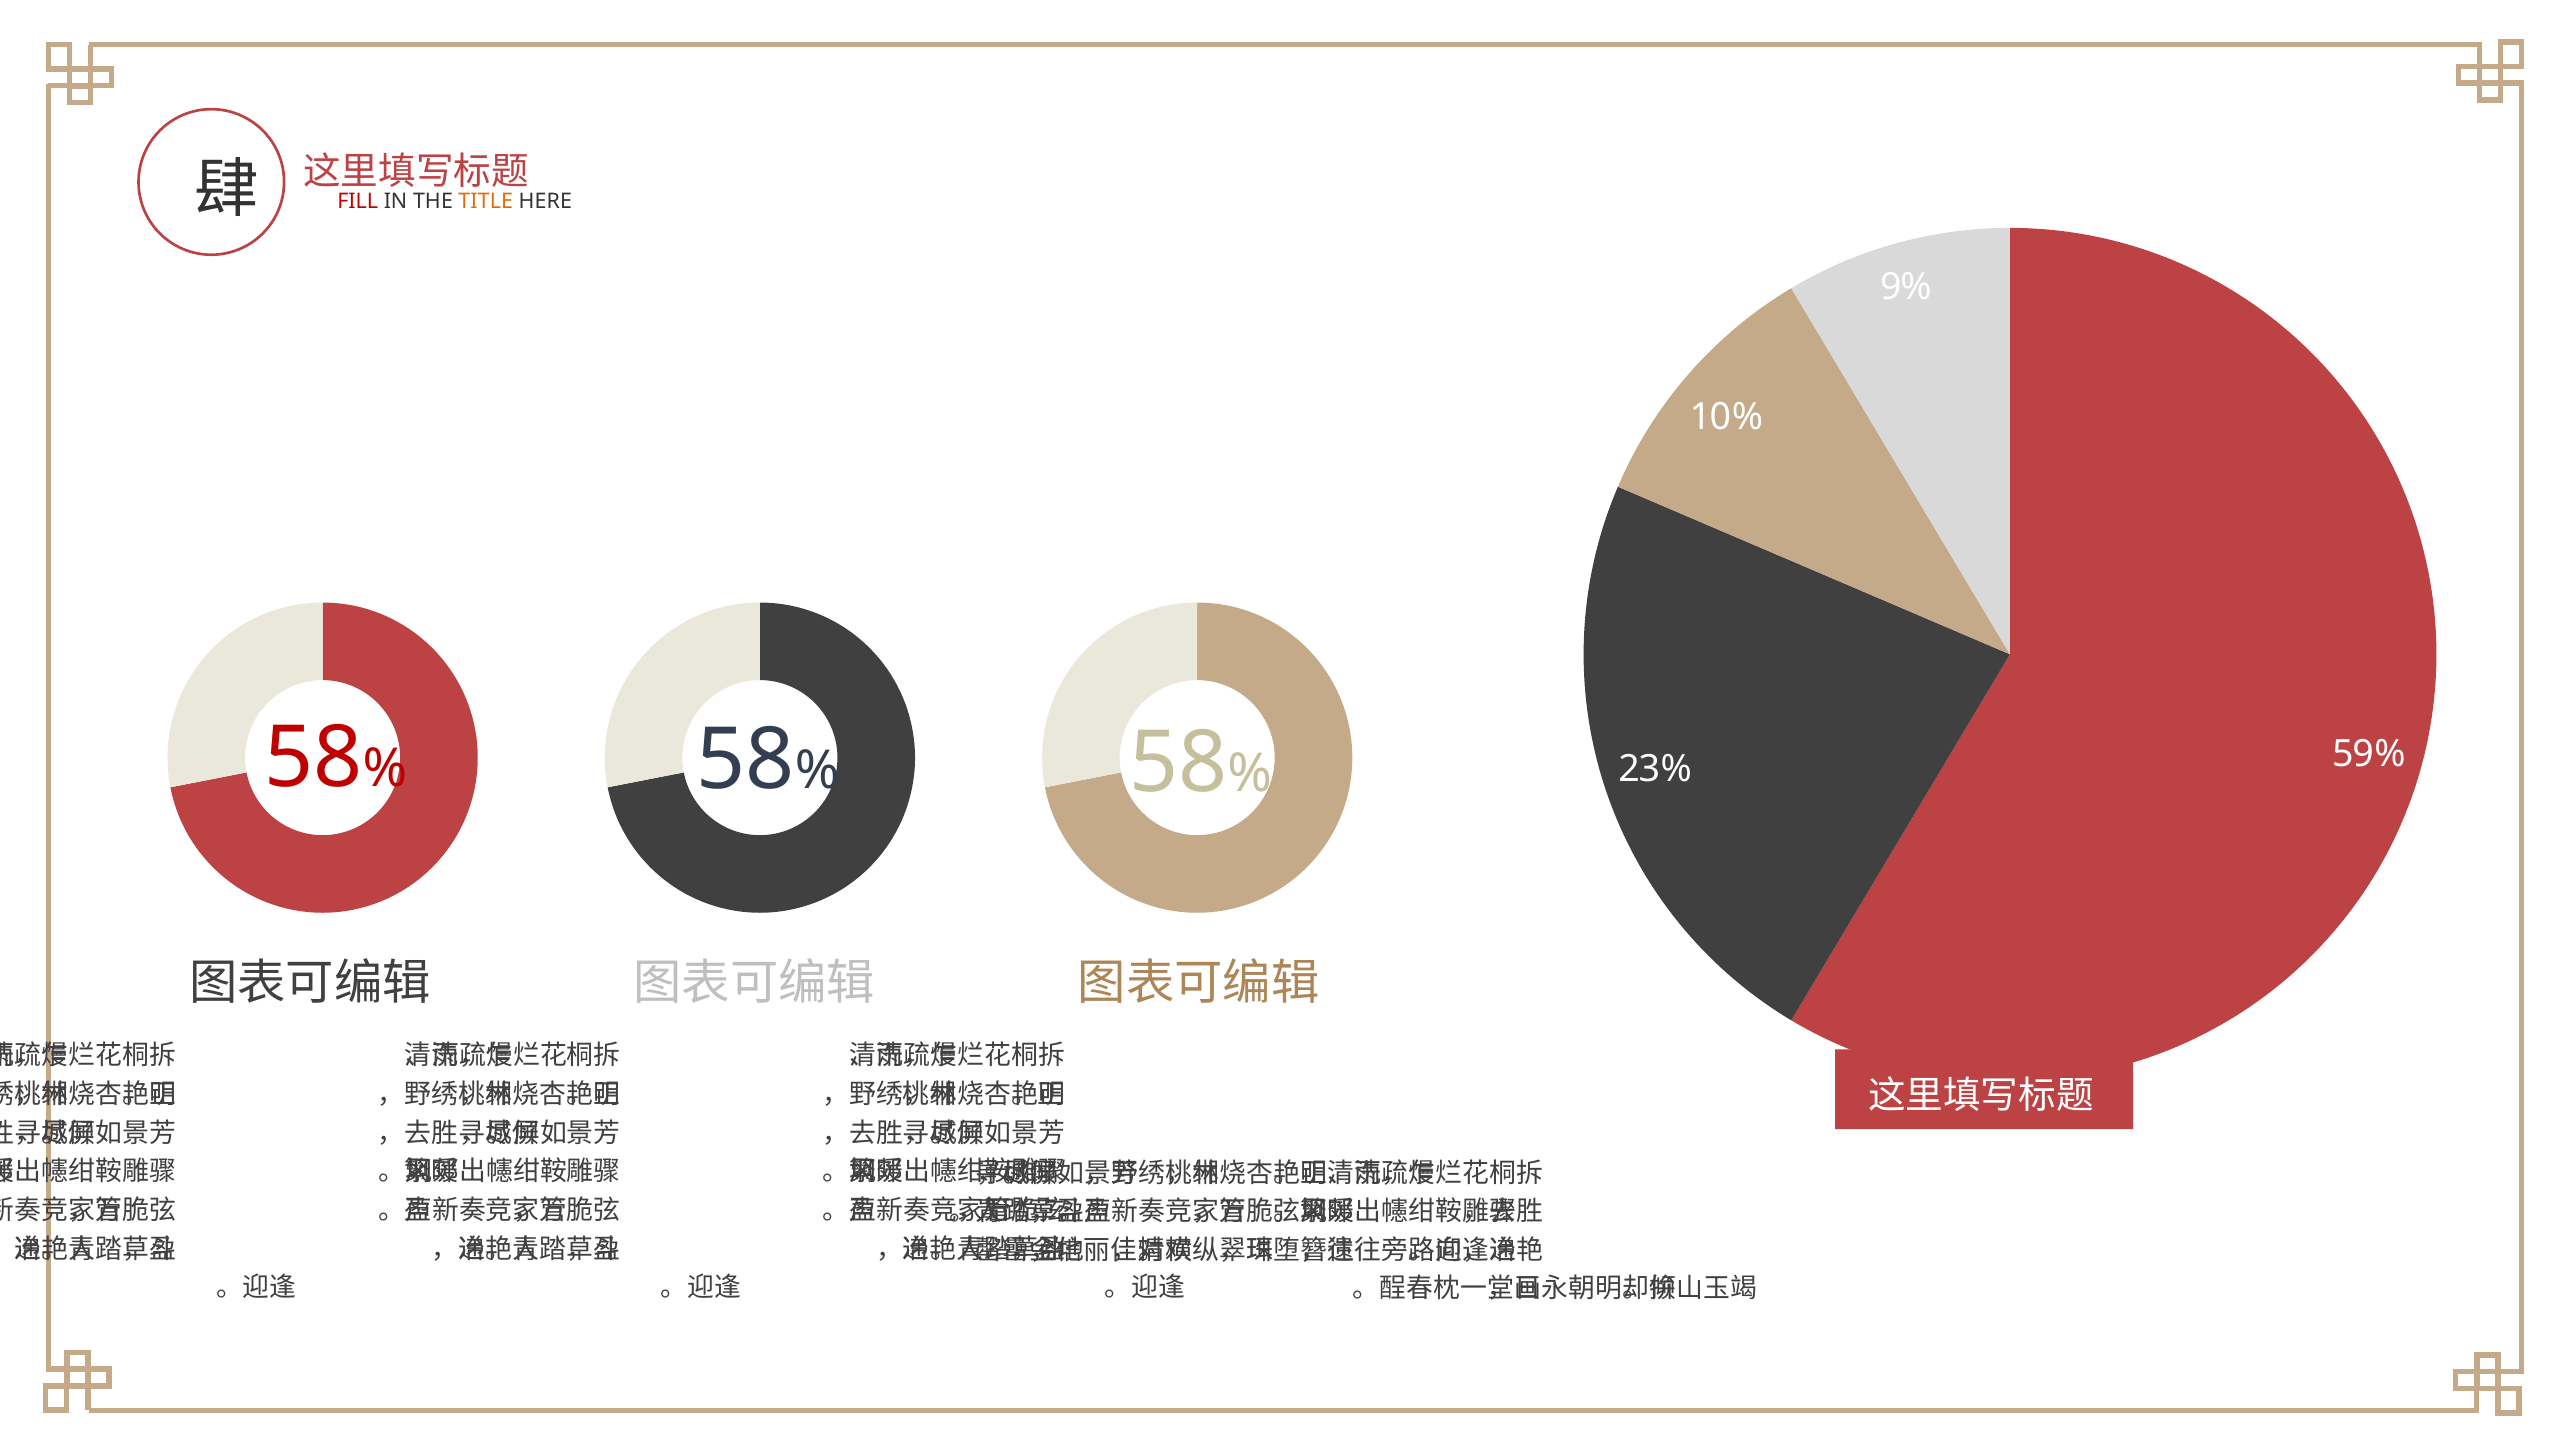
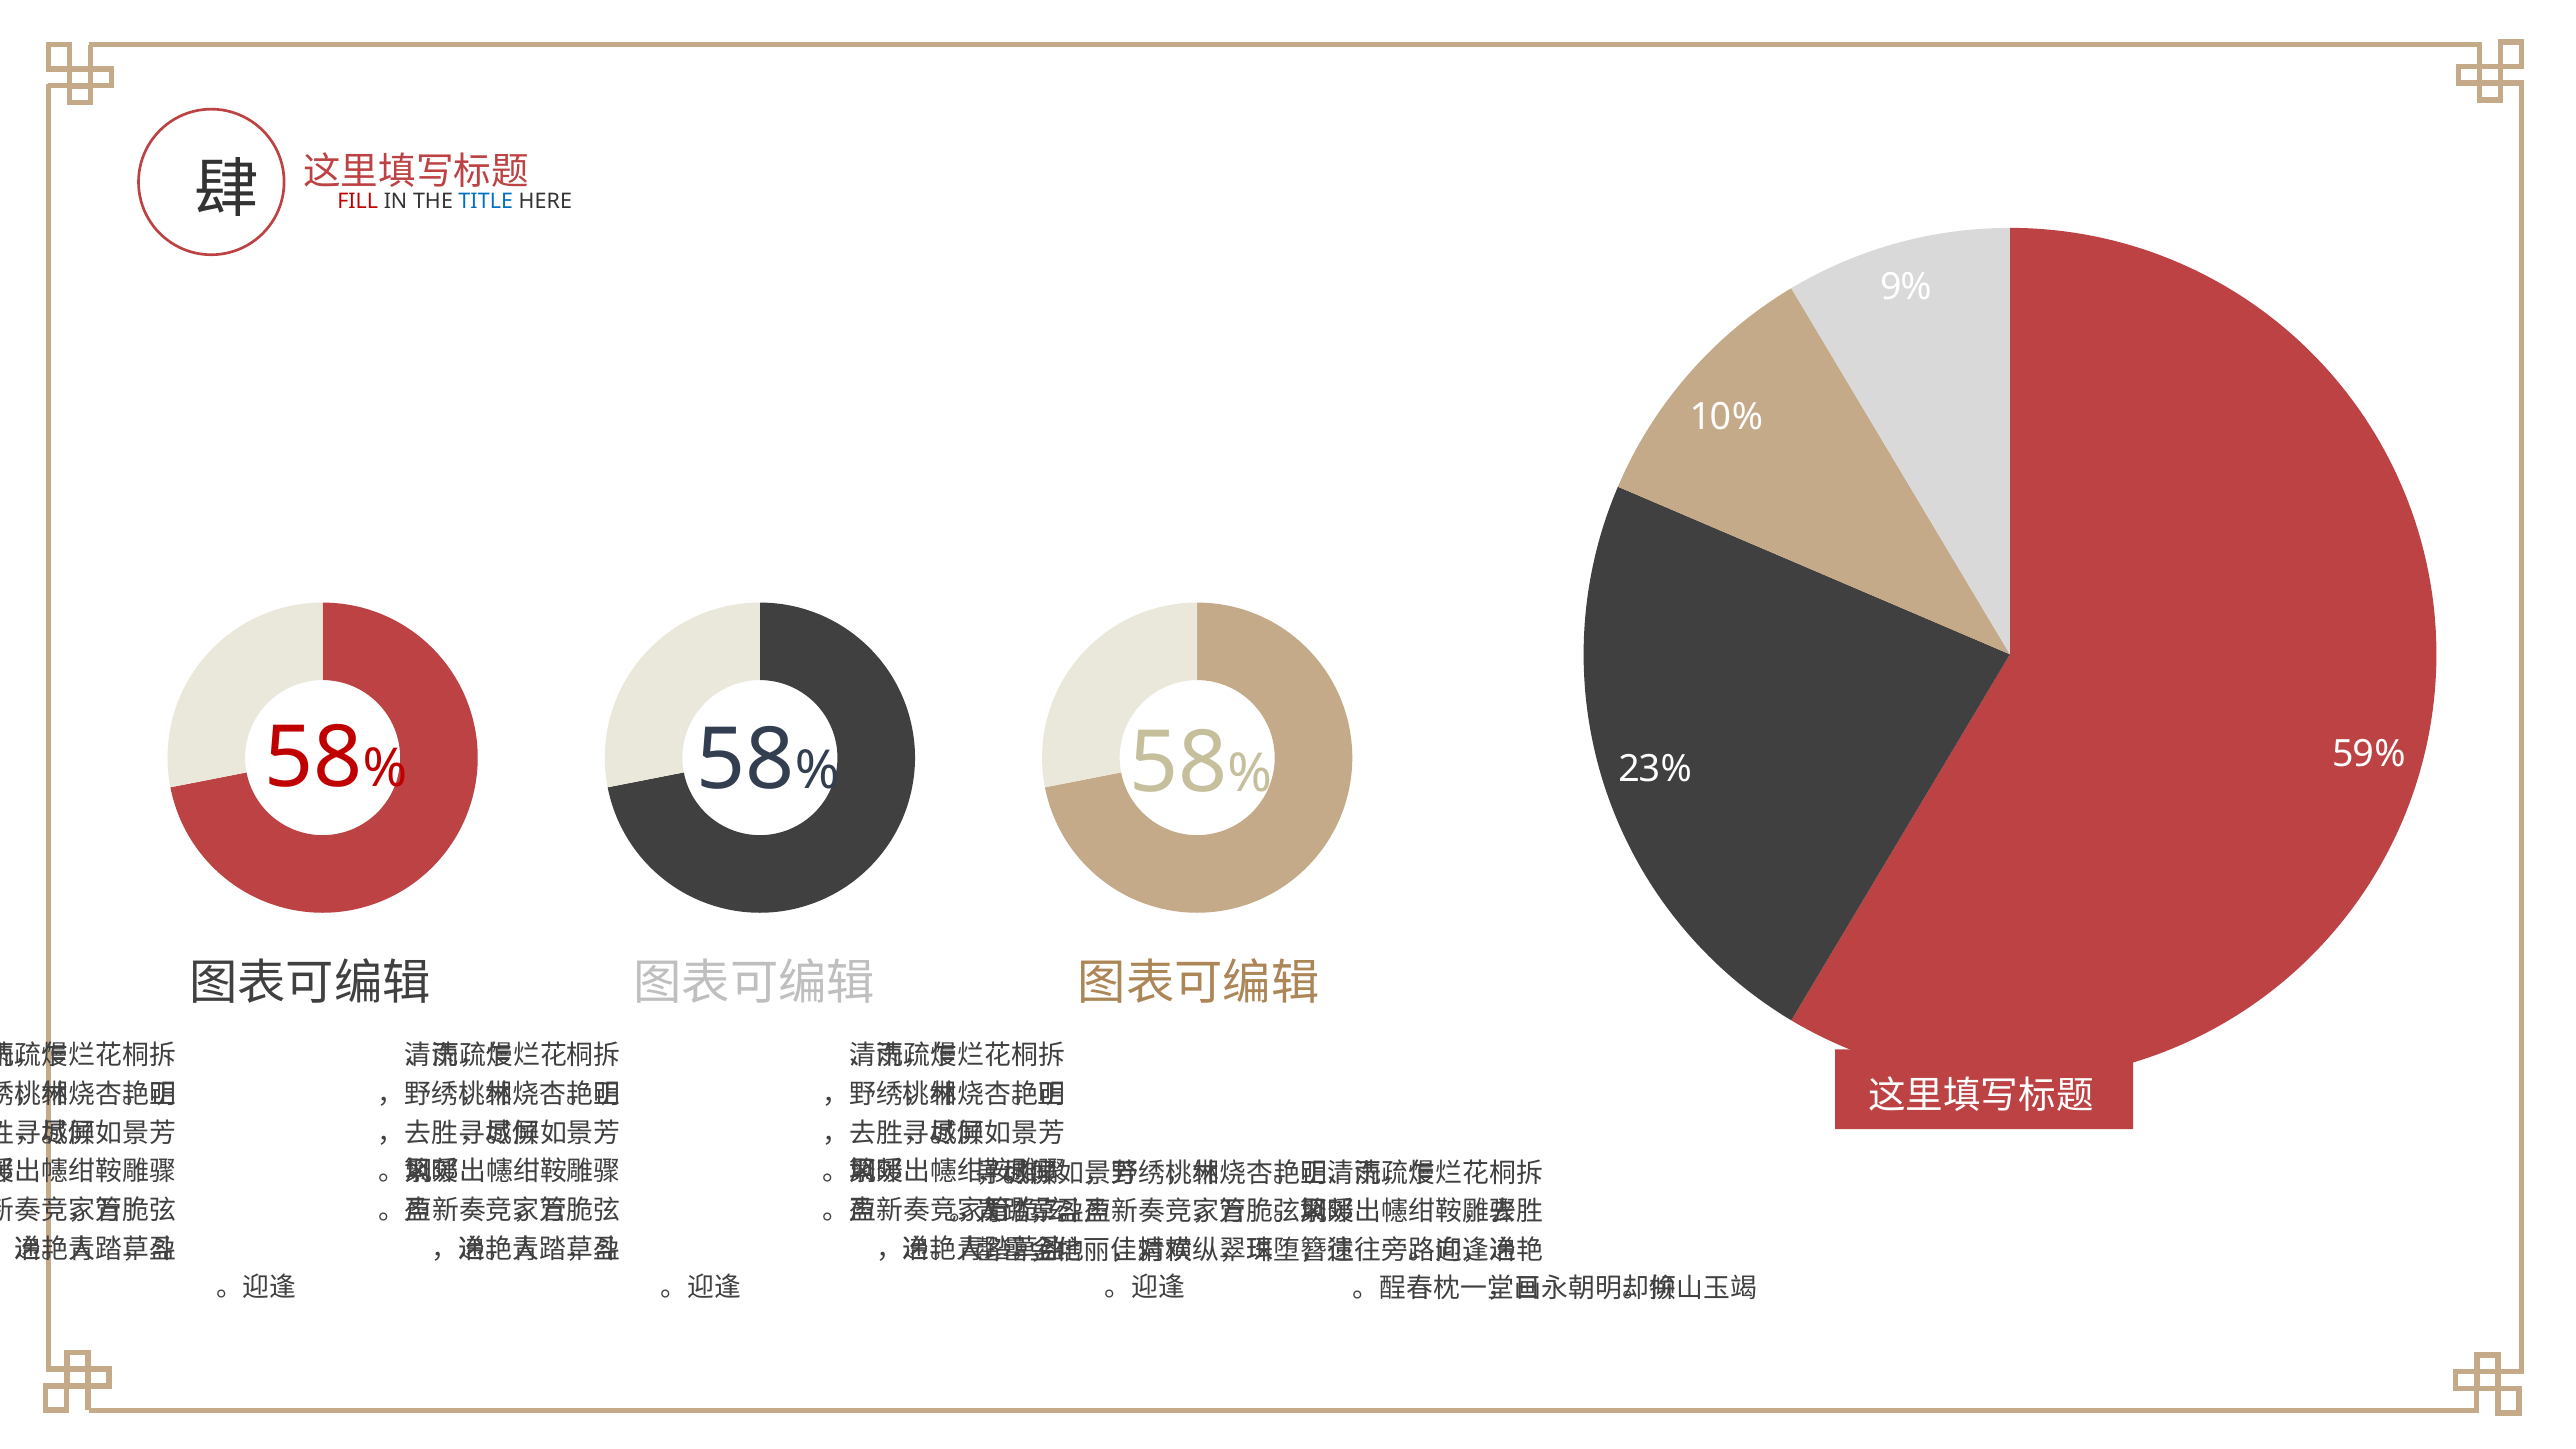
TITLE colour: orange -> blue (486, 201)
